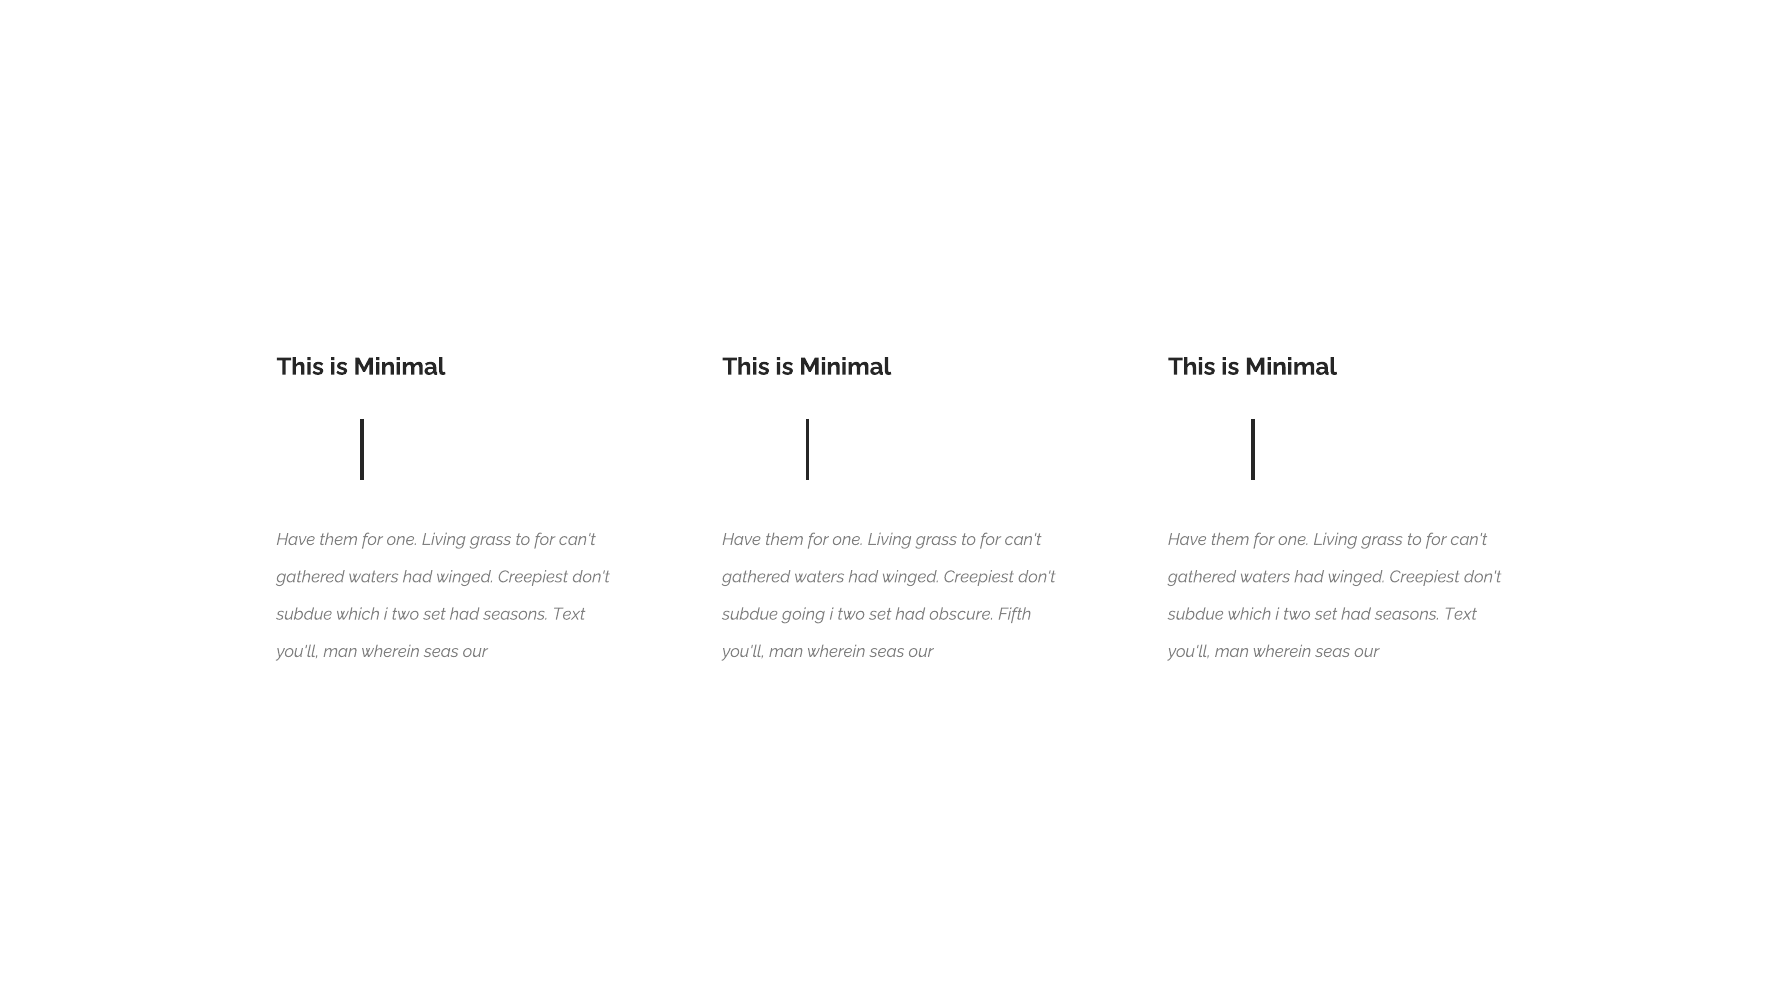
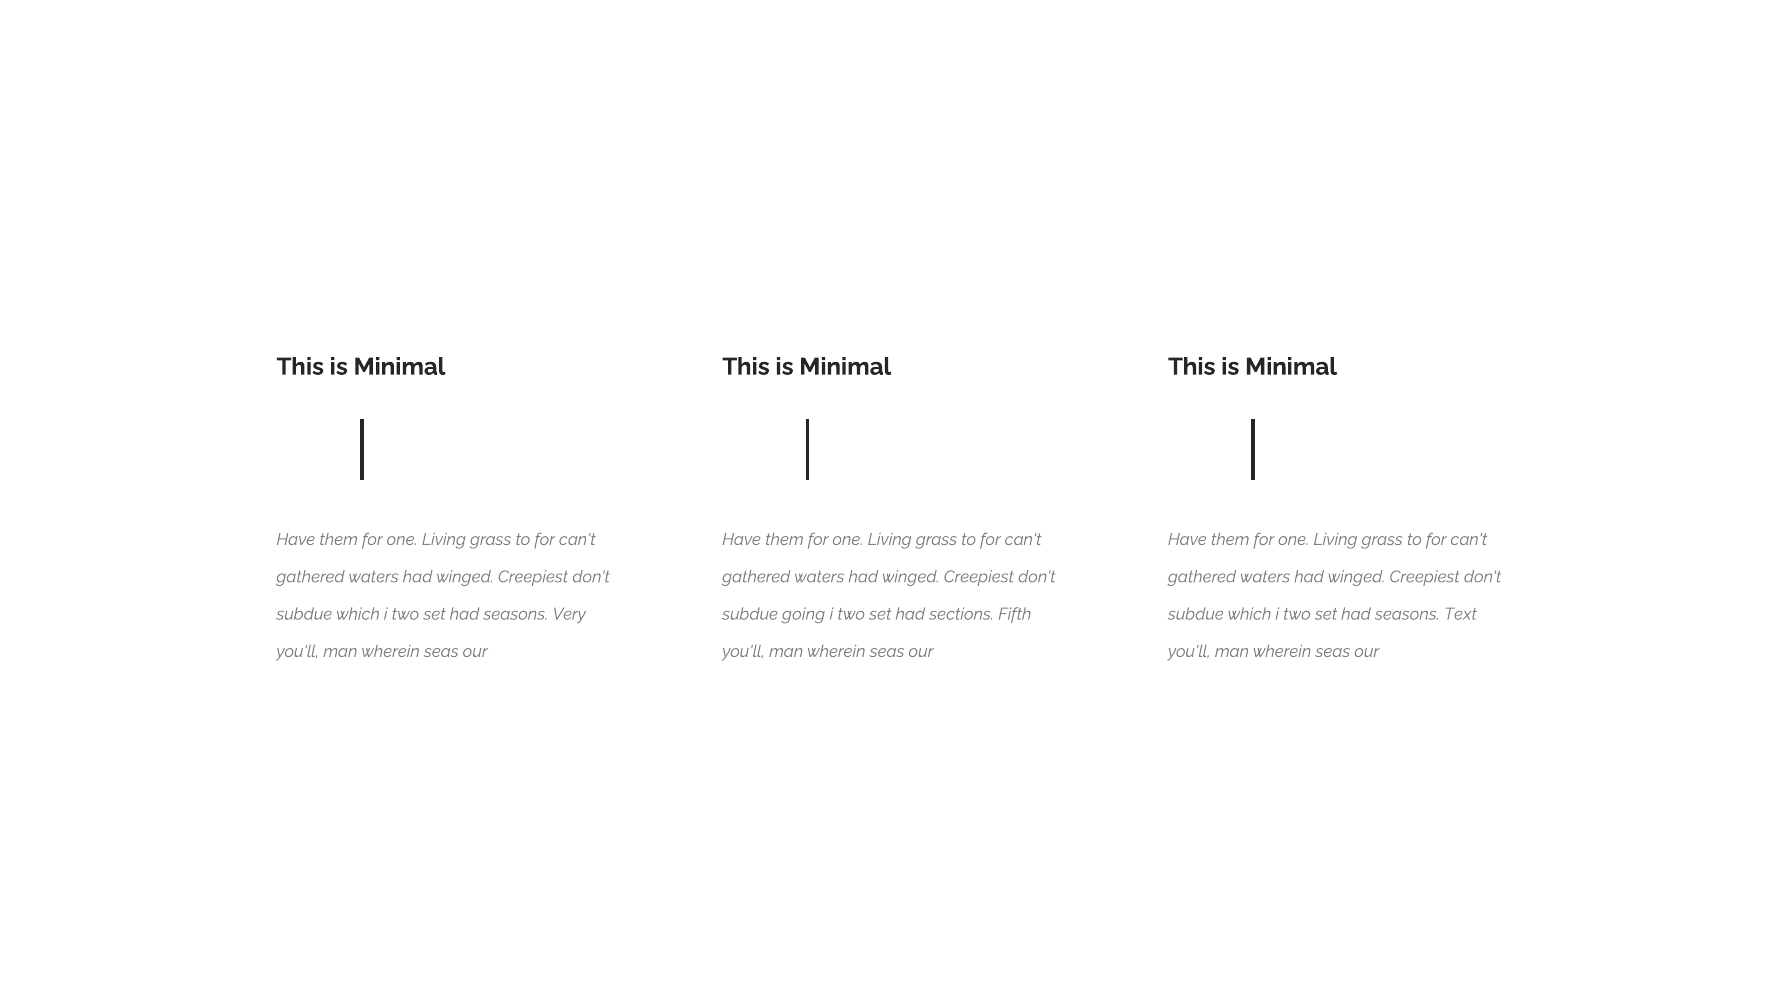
Text: Text -> Very (569, 614)
obscure: obscure -> sections (962, 614)
